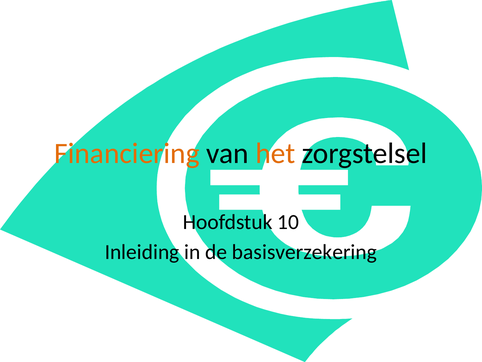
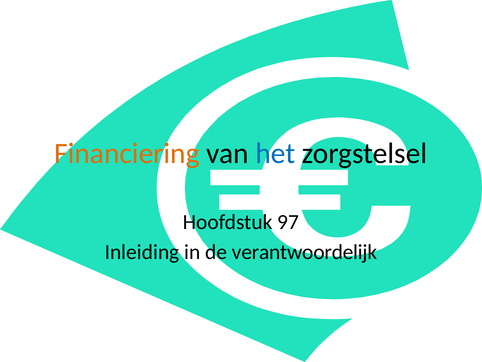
het colour: orange -> blue (275, 153)
10: 10 -> 97 (288, 222)
basisverzekering: basisverzekering -> verantwoordelijk (305, 252)
